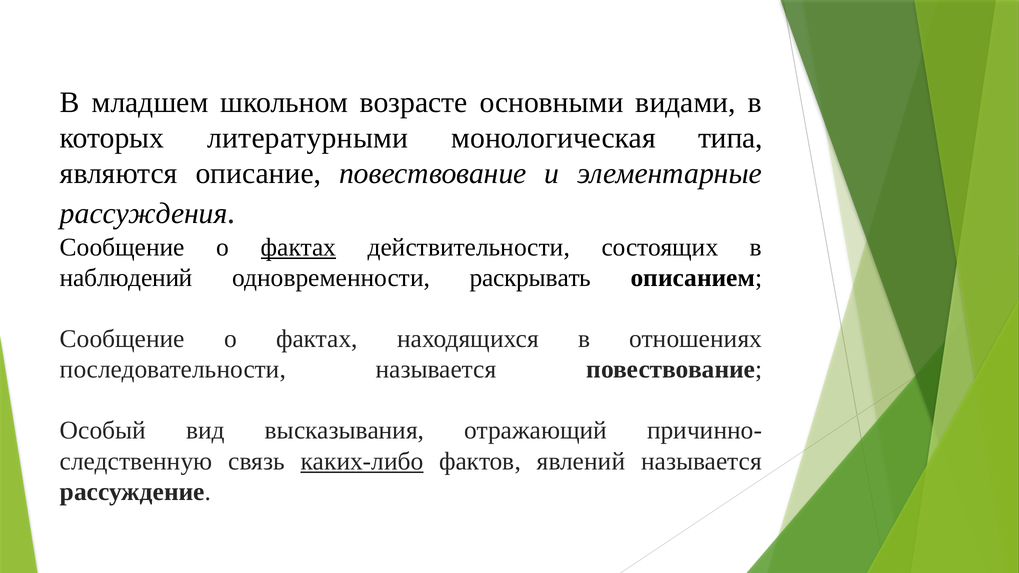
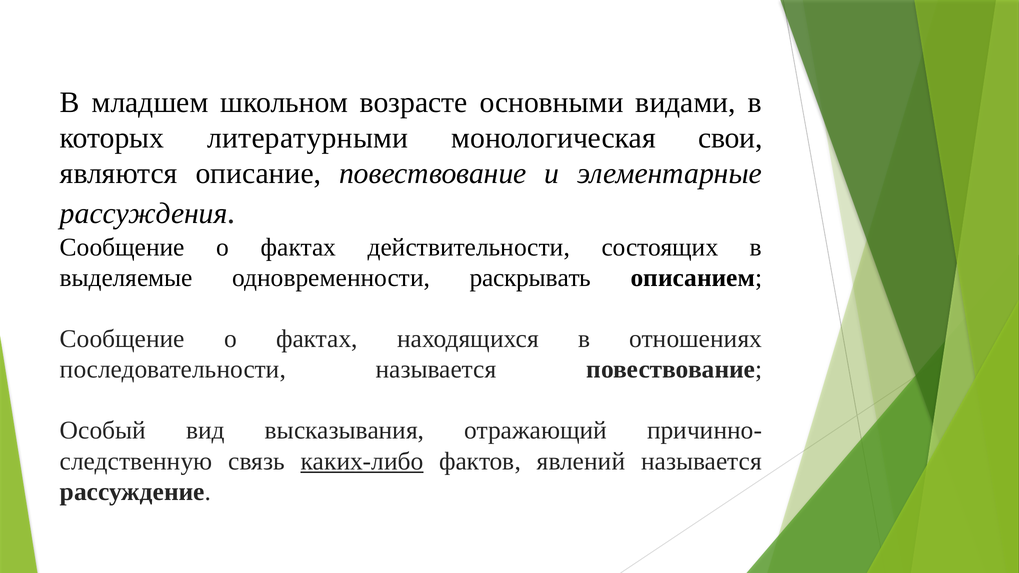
типа: типа -> свои (730, 138)
фактах underline: present -> none (298, 247)
наблюдений: наблюдений -> выделяемые (126, 278)
